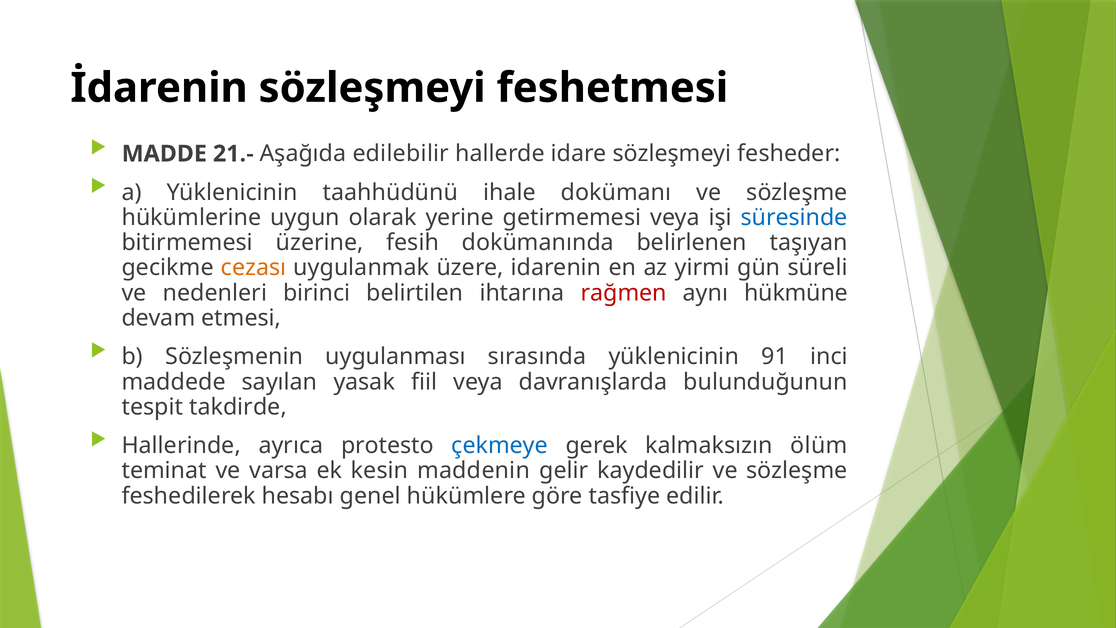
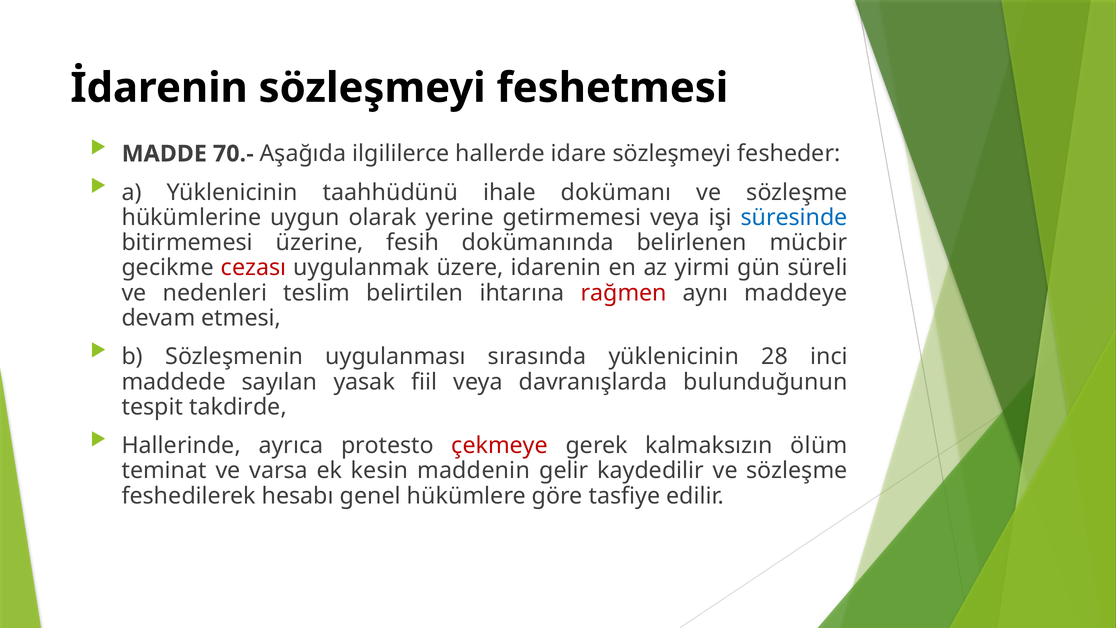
21.-: 21.- -> 70.- (233, 154)
edilebilir: edilebilir -> ilgililerce (401, 154)
taşıyan: taşıyan -> mücbir (809, 243)
cezası colour: orange -> red (254, 268)
birinci: birinci -> teslim (317, 293)
hükmüne: hükmüne -> maddeye (796, 293)
91: 91 -> 28 (775, 357)
çekmeye colour: blue -> red (500, 446)
